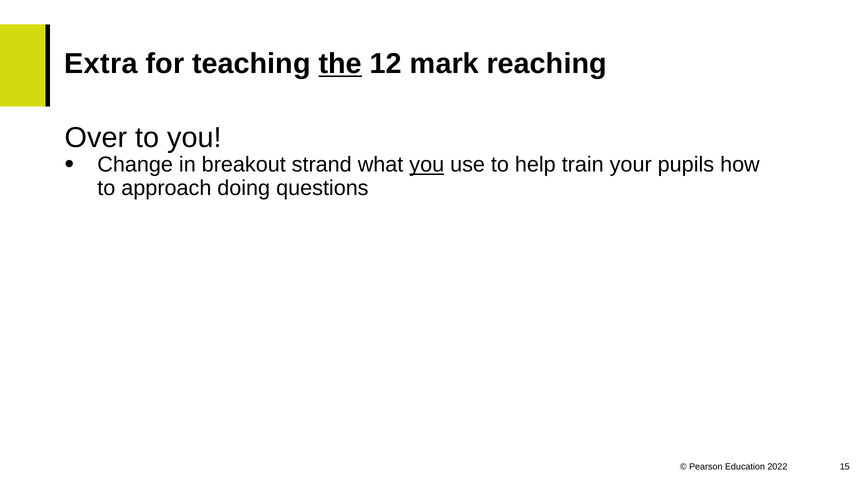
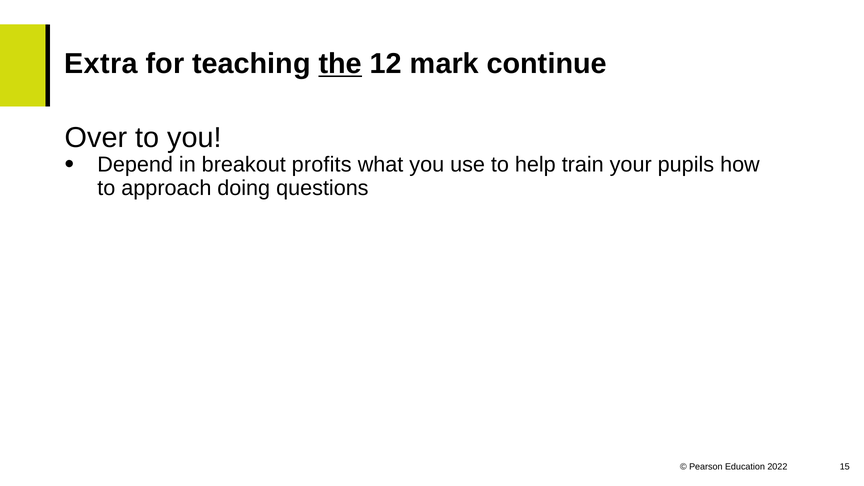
reaching: reaching -> continue (547, 64)
Change: Change -> Depend (135, 165)
strand: strand -> profits (322, 165)
you underline: present -> none (427, 165)
